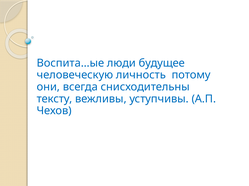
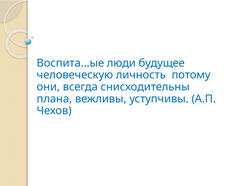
тексту: тексту -> плана (54, 99)
